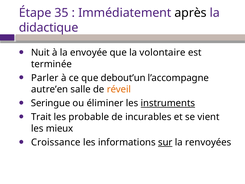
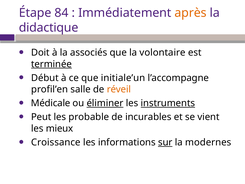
35: 35 -> 84 (62, 13)
après colour: black -> orange (191, 13)
Nuit: Nuit -> Doit (40, 53)
envoyée: envoyée -> associés (89, 53)
terminée underline: none -> present (51, 64)
Parler: Parler -> Début (45, 78)
debout’un: debout’un -> initiale’un (123, 78)
autre’en: autre’en -> profil’en (50, 89)
Seringue: Seringue -> Médicale (51, 103)
éliminer underline: none -> present (105, 103)
Trait: Trait -> Peut (41, 117)
renvoyées: renvoyées -> modernes (208, 142)
